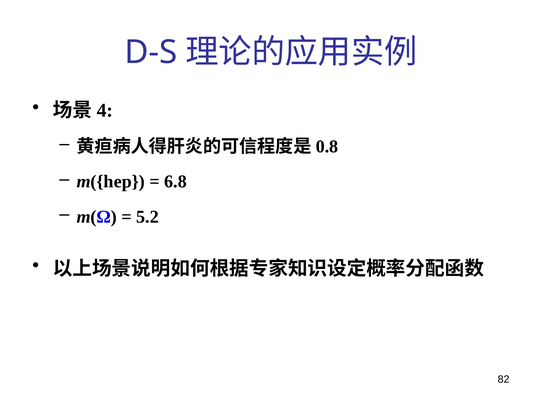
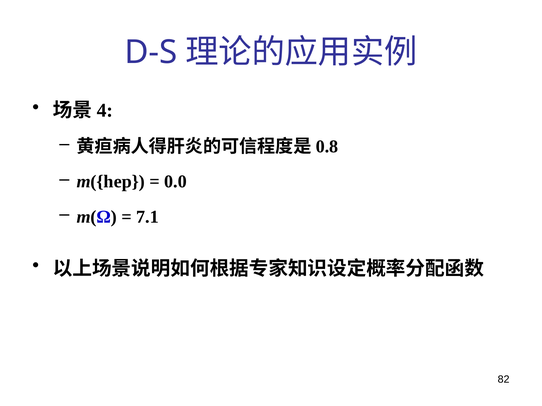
6.8: 6.8 -> 0.0 (175, 182)
5.2: 5.2 -> 7.1 (148, 217)
